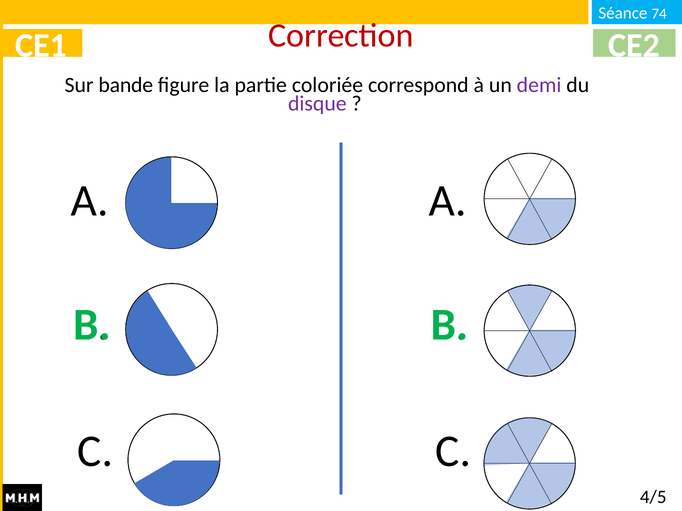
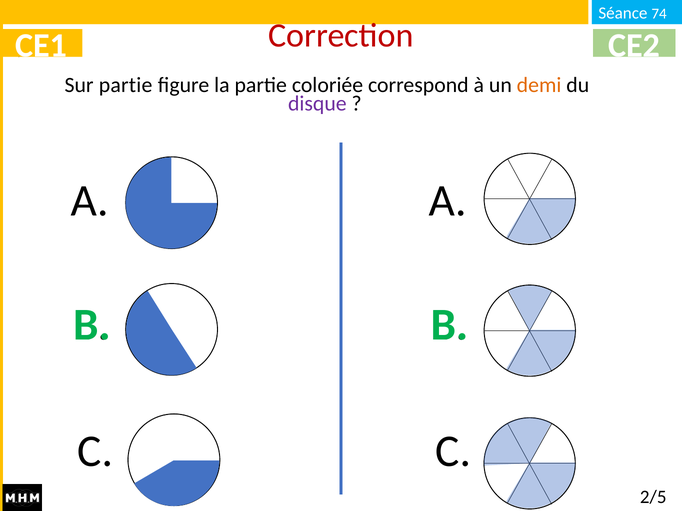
Sur bande: bande -> partie (126, 85)
demi colour: purple -> orange (539, 85)
4/5: 4/5 -> 2/5 (653, 498)
